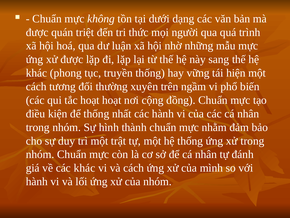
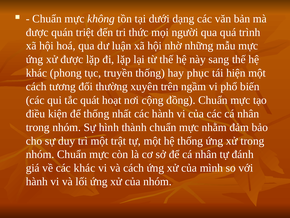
vững: vững -> phục (198, 73)
tắc hoạt: hoạt -> quát (90, 100)
